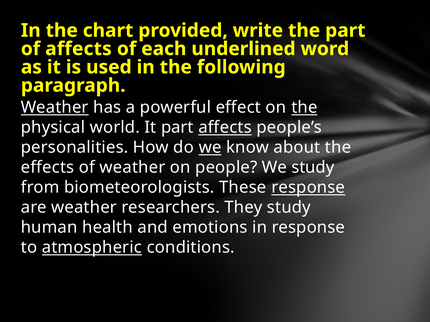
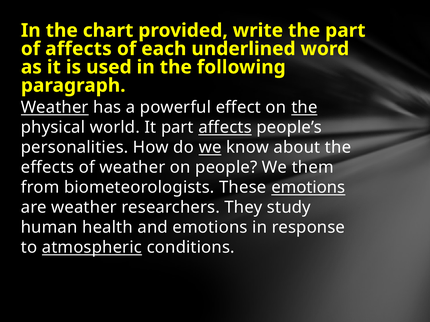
We study: study -> them (313, 167)
These response: response -> emotions (308, 187)
